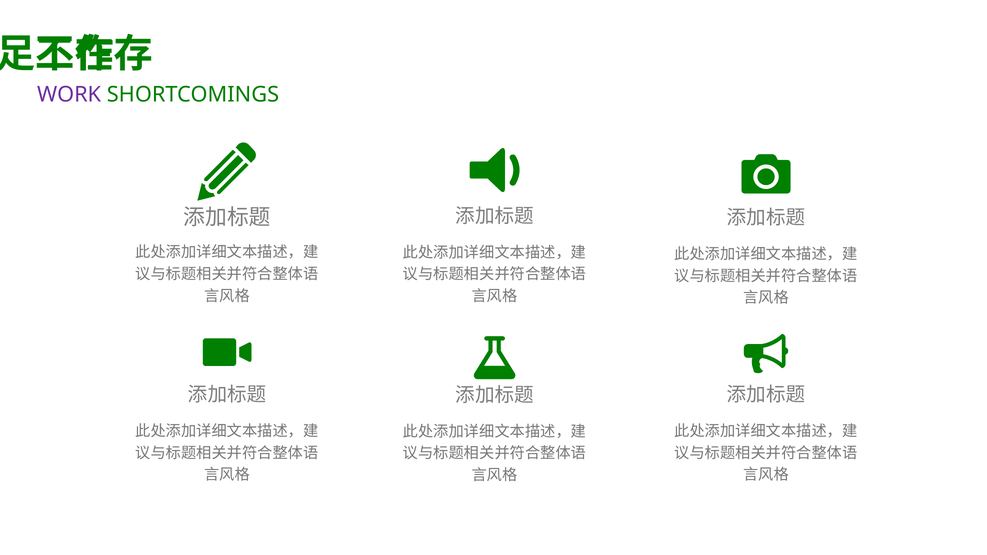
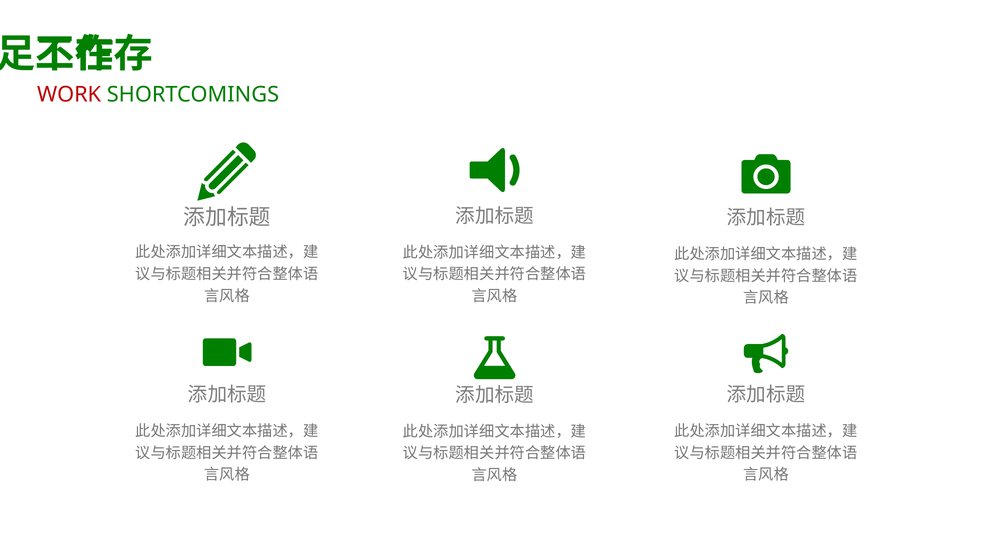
WORK colour: purple -> red (69, 95)
